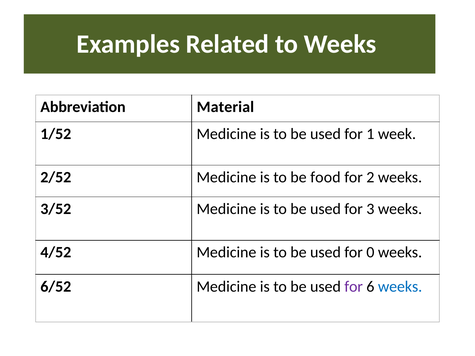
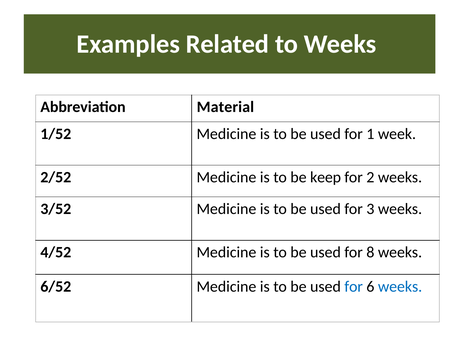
food: food -> keep (326, 177)
0: 0 -> 8 (370, 253)
for colour: purple -> blue (354, 287)
